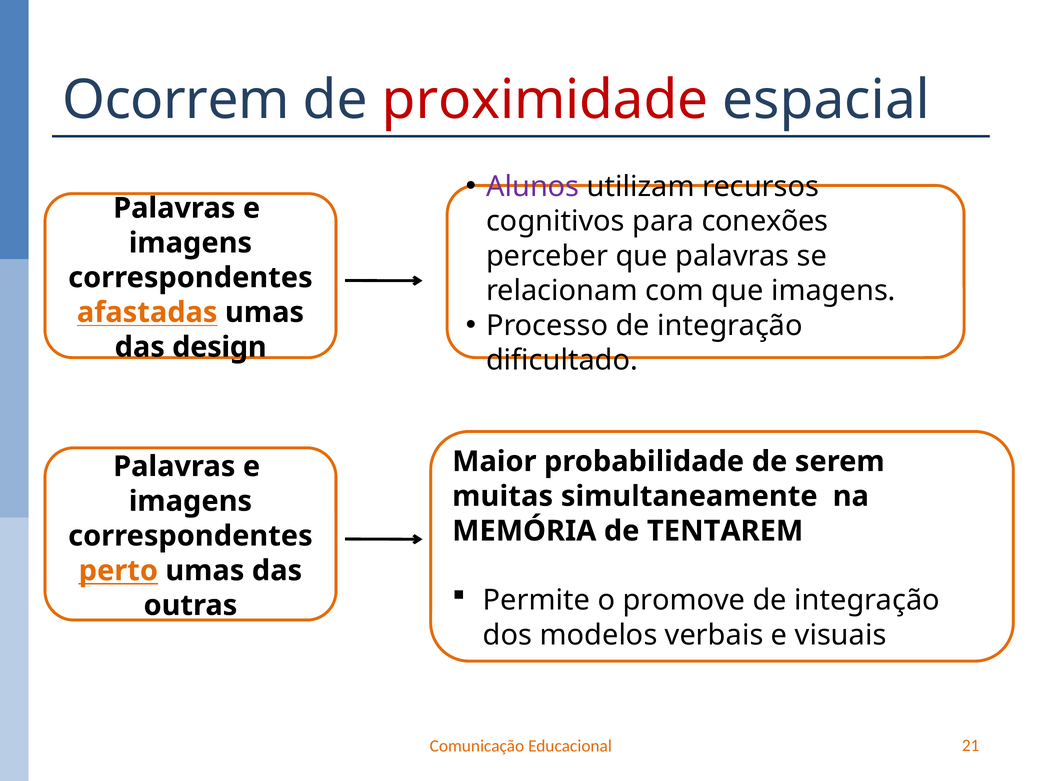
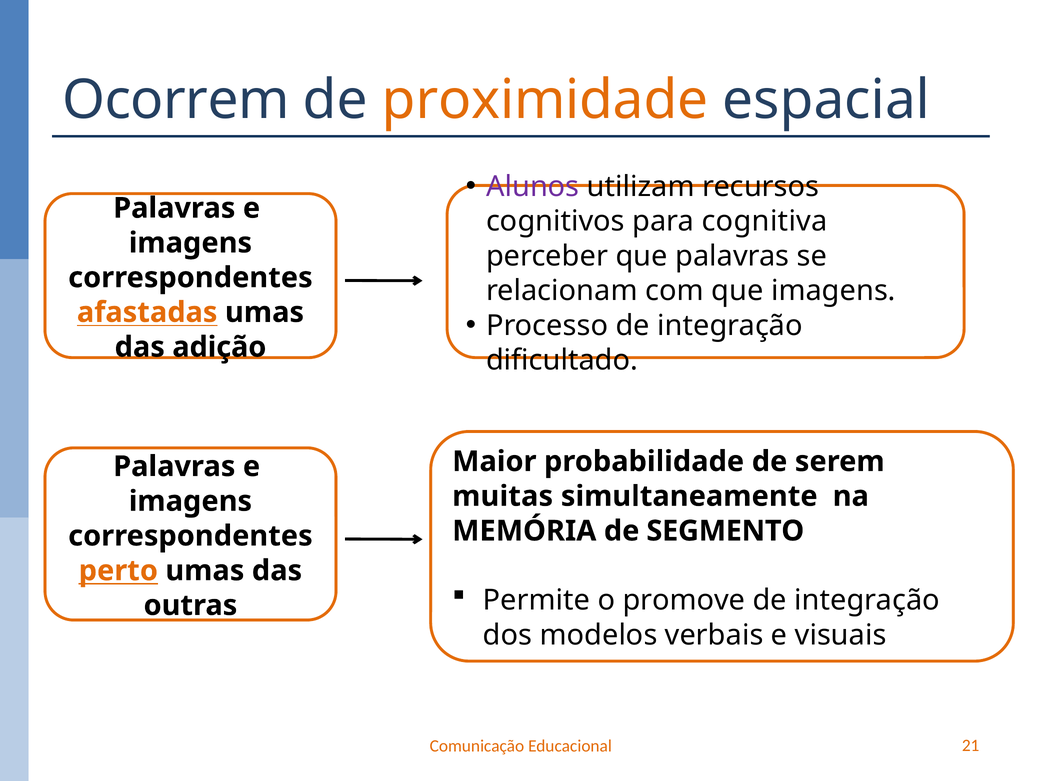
proximidade colour: red -> orange (545, 100)
conexões: conexões -> cognitiva (765, 222)
design: design -> adição (219, 347)
TENTAREM: TENTAREM -> SEGMENTO (725, 531)
